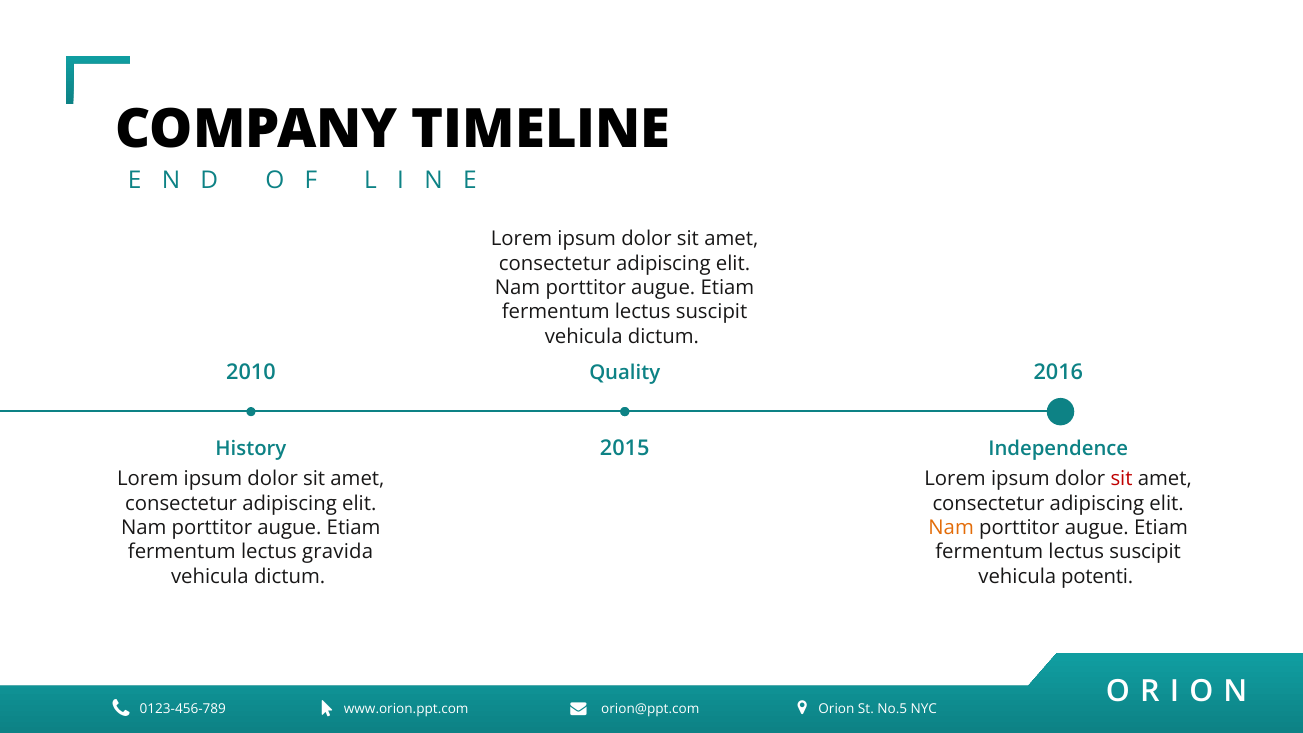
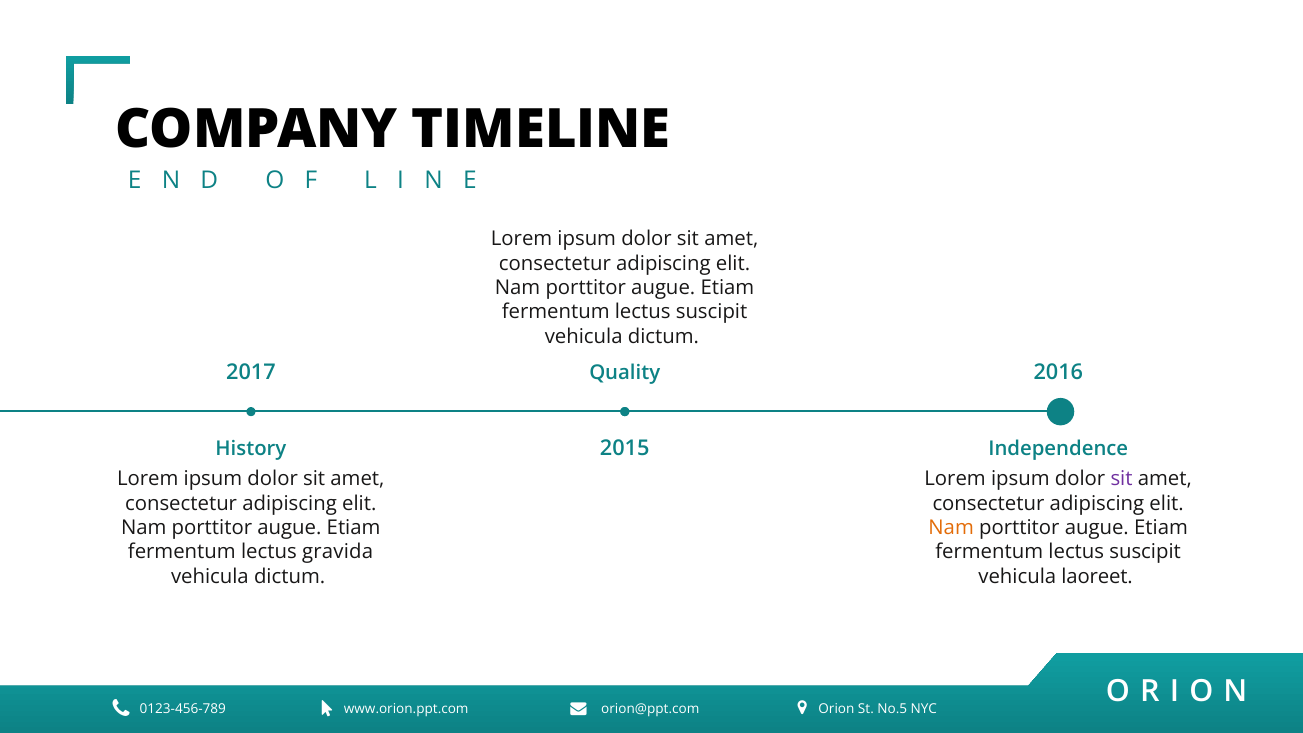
2010: 2010 -> 2017 (251, 372)
sit colour: red -> purple (1122, 479)
potenti: potenti -> laoreet (1097, 577)
